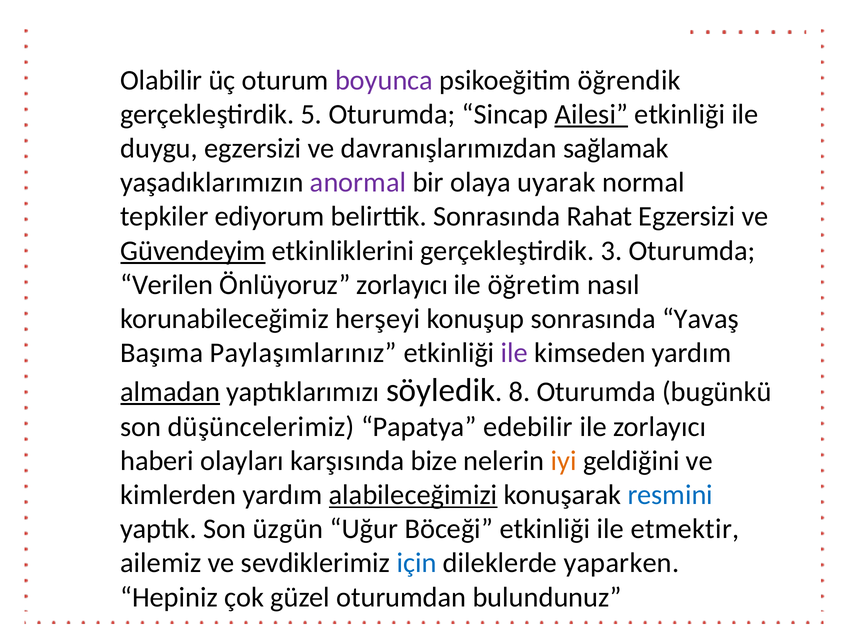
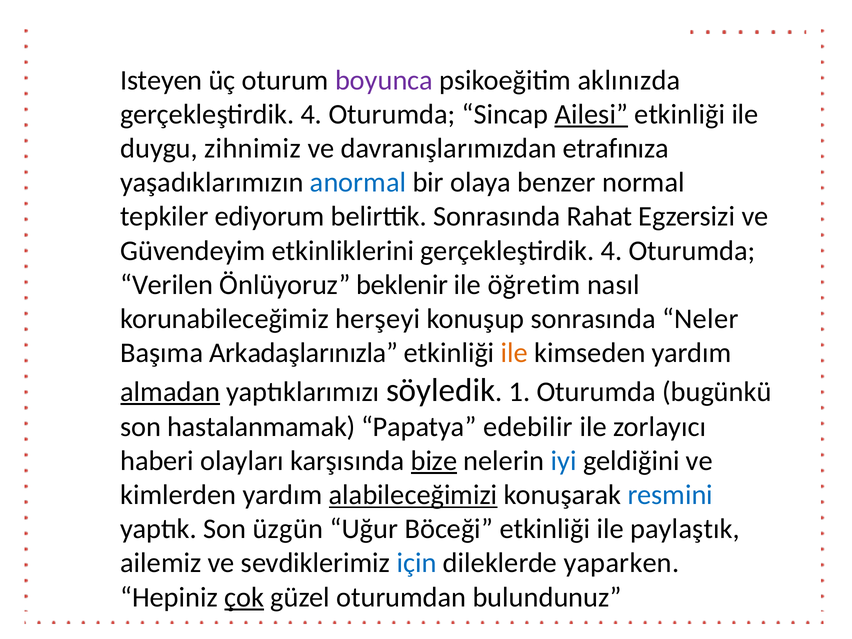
Olabilir: Olabilir -> Isteyen (161, 80)
öğrendik: öğrendik -> aklınızda (629, 80)
5: 5 -> 4 (311, 114)
duygu egzersizi: egzersizi -> zihnimiz (253, 148)
sağlamak: sağlamak -> etrafınıza (616, 148)
anormal colour: purple -> blue (358, 183)
uyarak: uyarak -> benzer (557, 183)
Güvendeyim underline: present -> none (193, 251)
etkinliklerini gerçekleştirdik 3: 3 -> 4 (611, 251)
Önlüyoruz zorlayıcı: zorlayıcı -> beklenir (402, 285)
Yavaş: Yavaş -> Neler (700, 319)
Paylaşımlarınız: Paylaşımlarınız -> Arkadaşlarınızla (304, 353)
ile colour: purple -> orange (514, 353)
8: 8 -> 1 (519, 392)
düşüncelerimiz: düşüncelerimiz -> hastalanmamak (261, 427)
bize underline: none -> present (434, 461)
iyi colour: orange -> blue (564, 461)
etmektir: etmektir -> paylaştık (685, 529)
çok underline: none -> present (244, 597)
